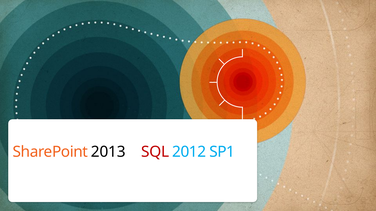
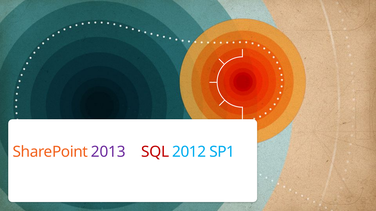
2013 colour: black -> purple (108, 152)
